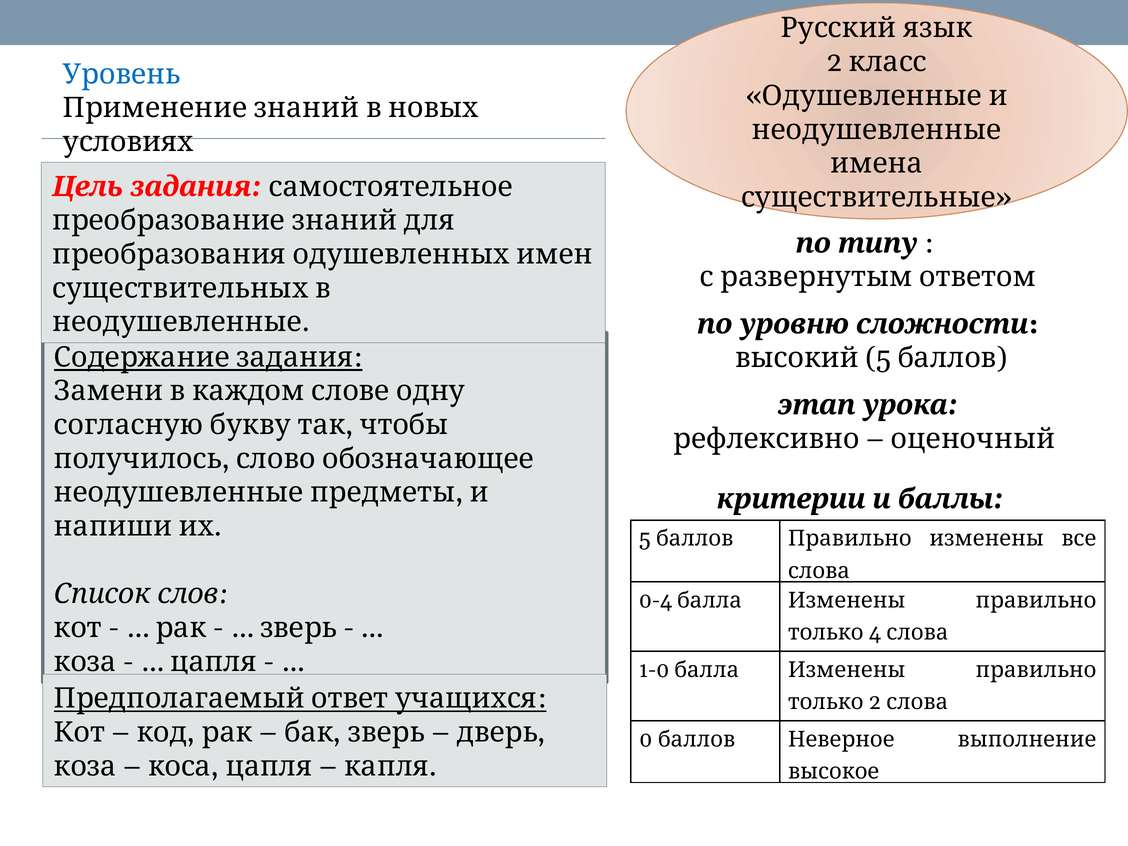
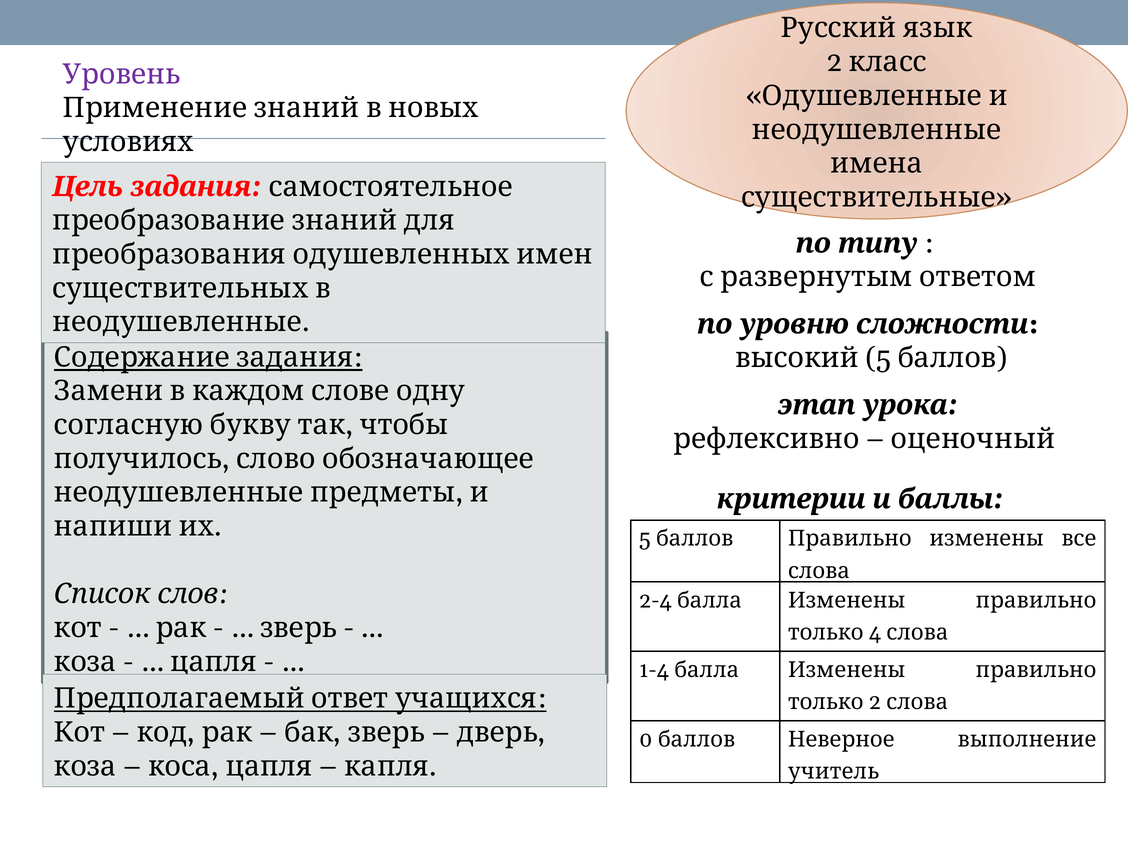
Уровень colour: blue -> purple (122, 74)
0-4: 0-4 -> 2-4 (655, 600)
1-0: 1-0 -> 1-4 (654, 670)
высокое: высокое -> учитель (834, 772)
